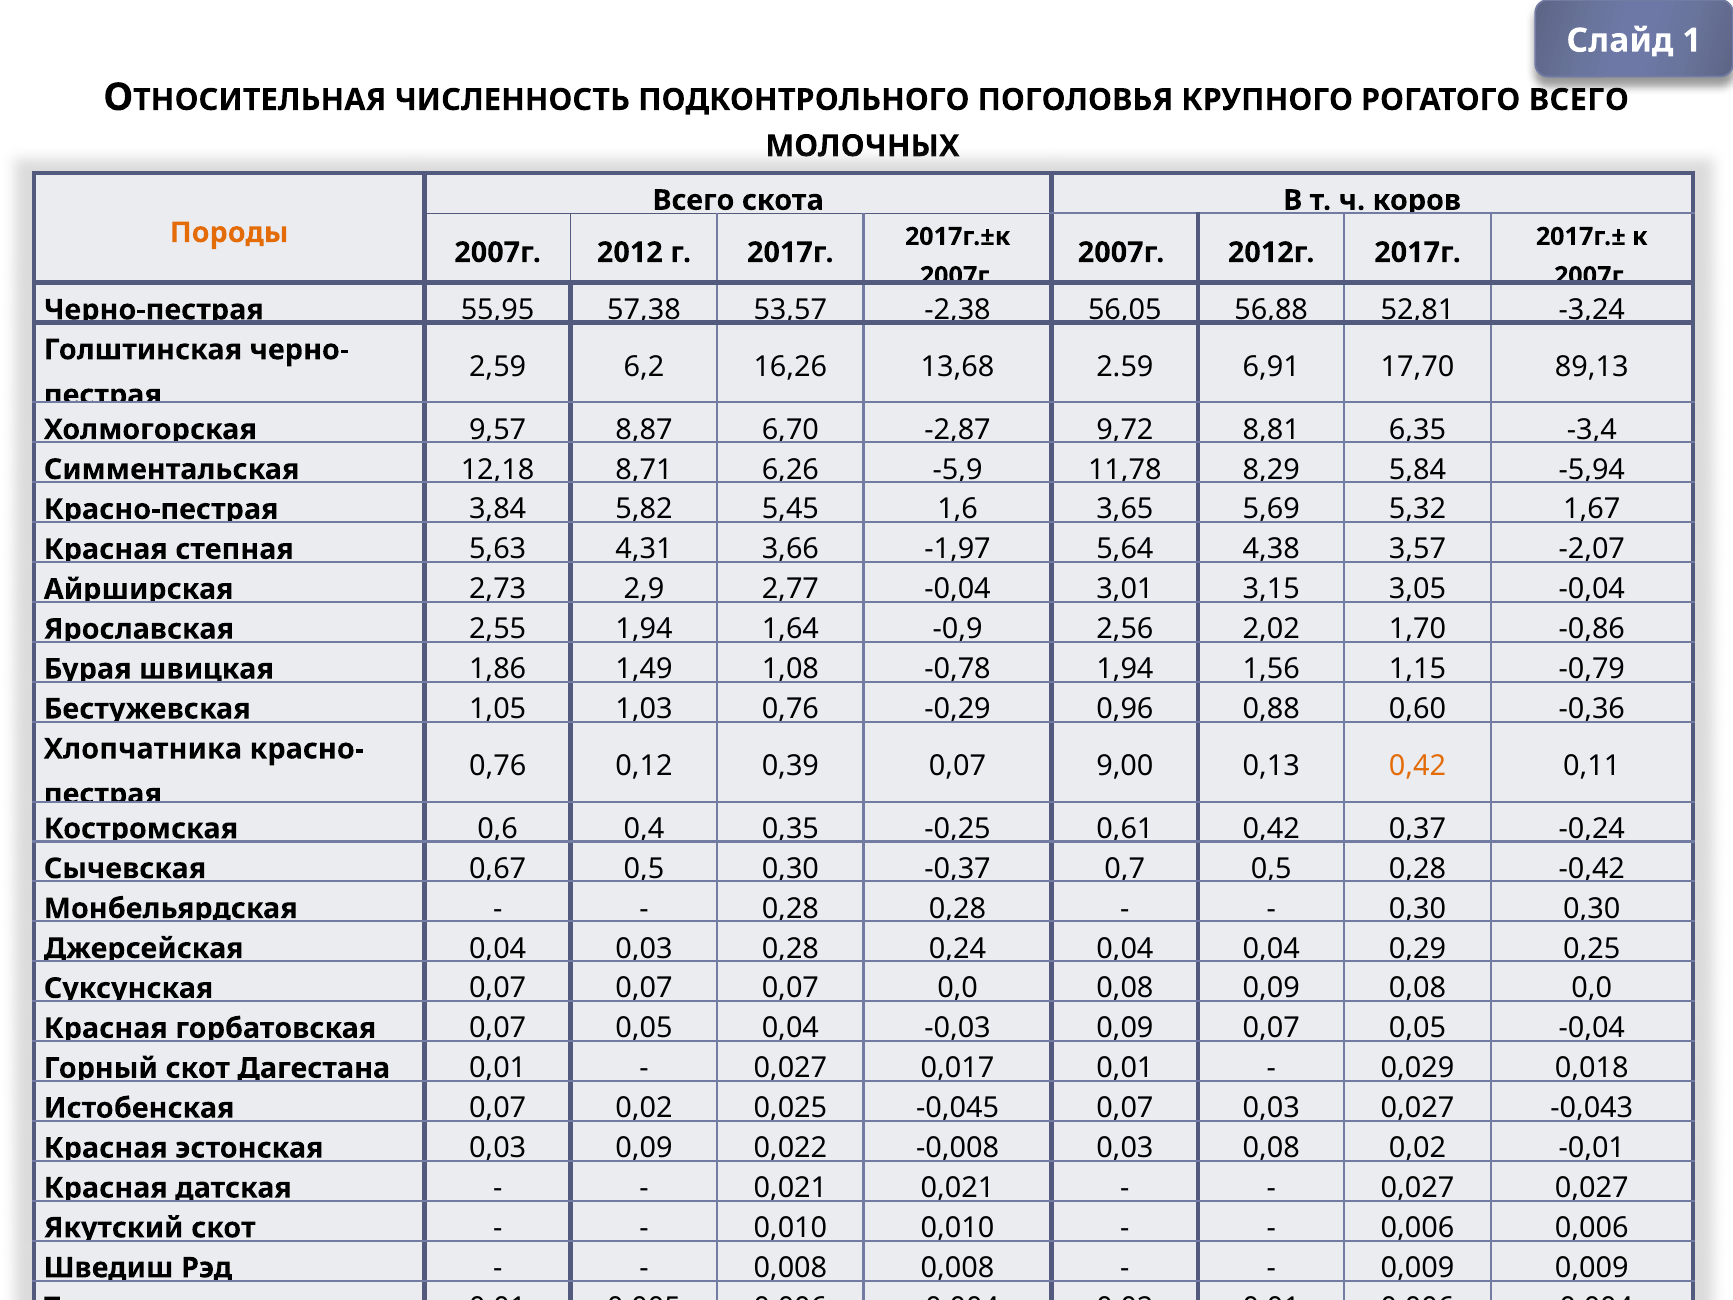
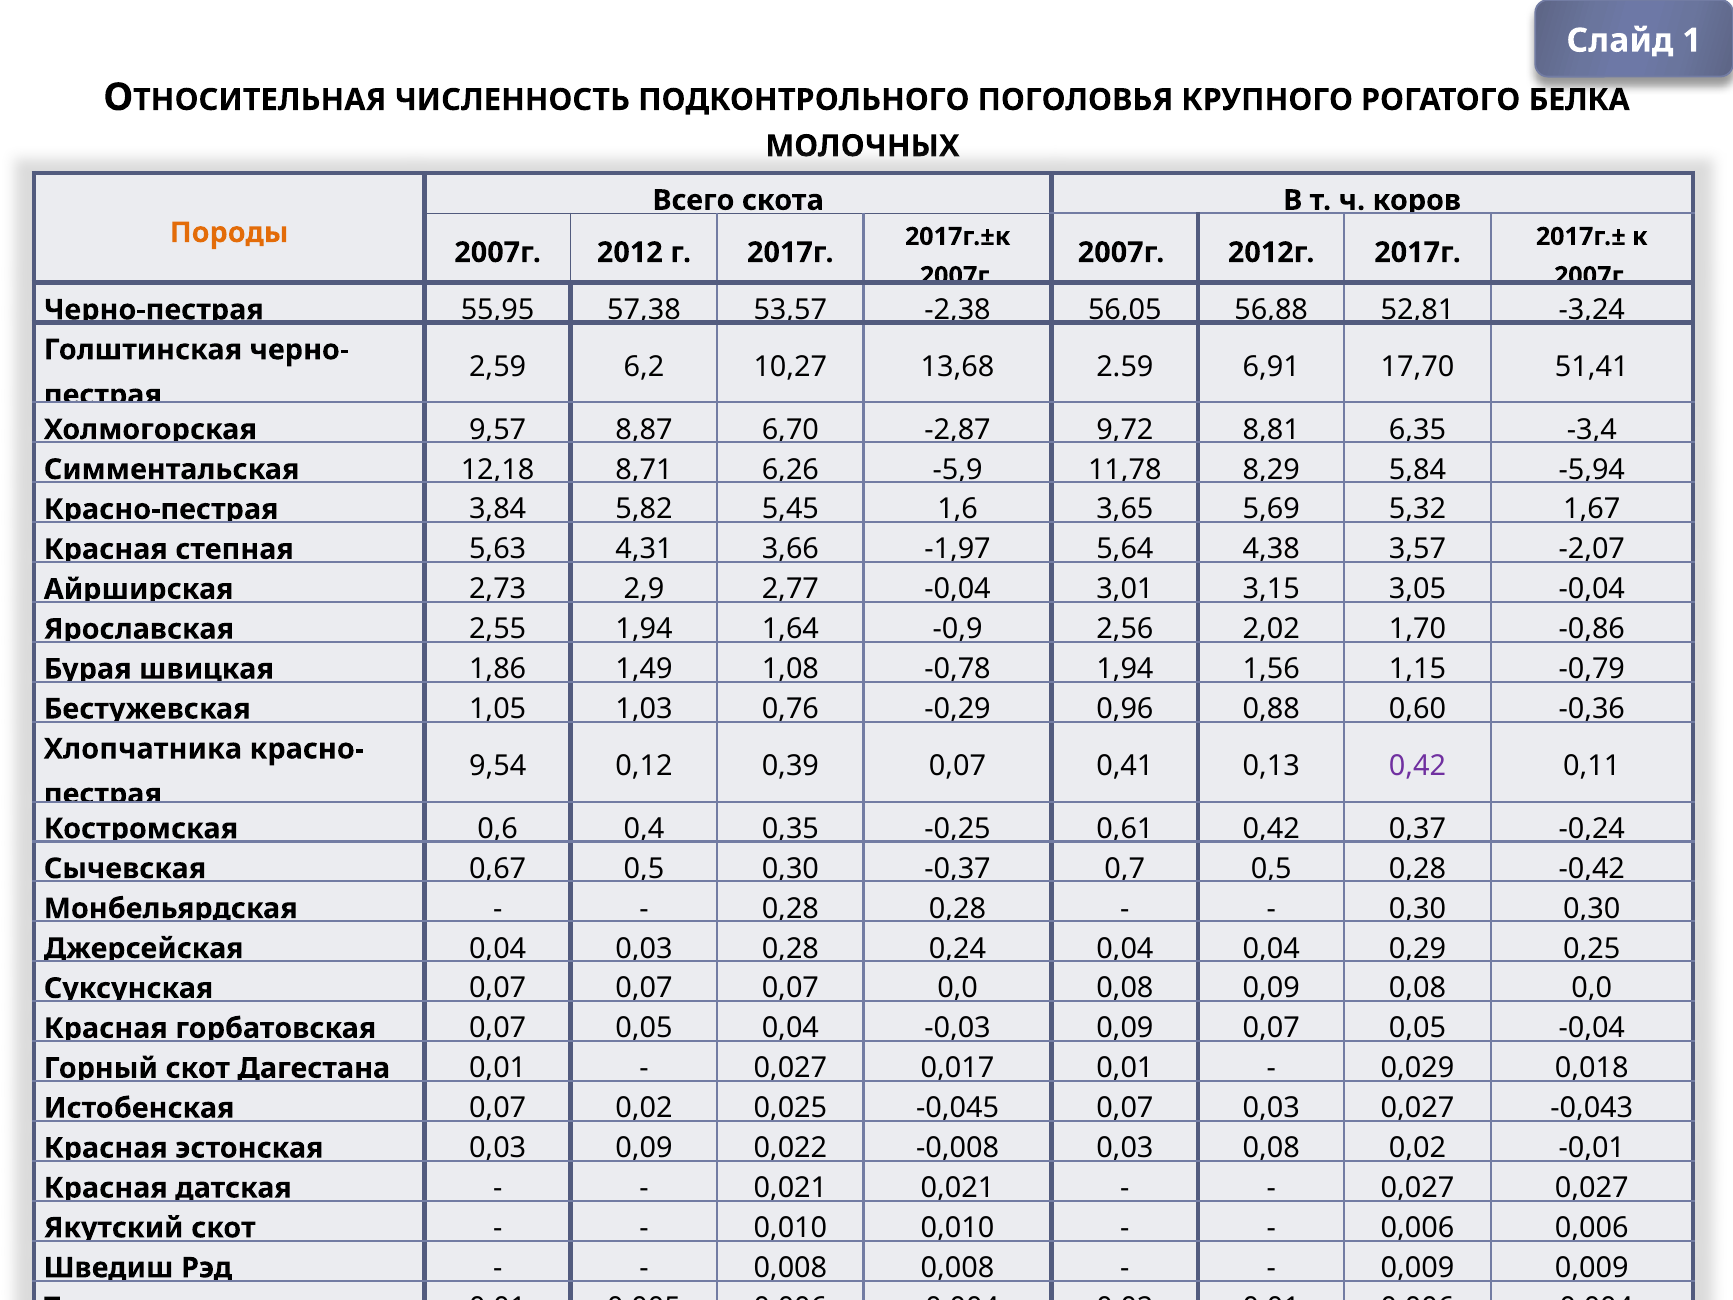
РОГАТОГО ВСЕГО: ВСЕГО -> БЕЛКА (1579, 100)
16,26: 16,26 -> 10,27 (790, 367)
89,13: 89,13 -> 51,41 (1592, 367)
0,76: 0,76 -> 9,54 (498, 766)
9,00: 9,00 -> 0,41 (1125, 766)
0,42 colour: orange -> purple (1418, 766)
